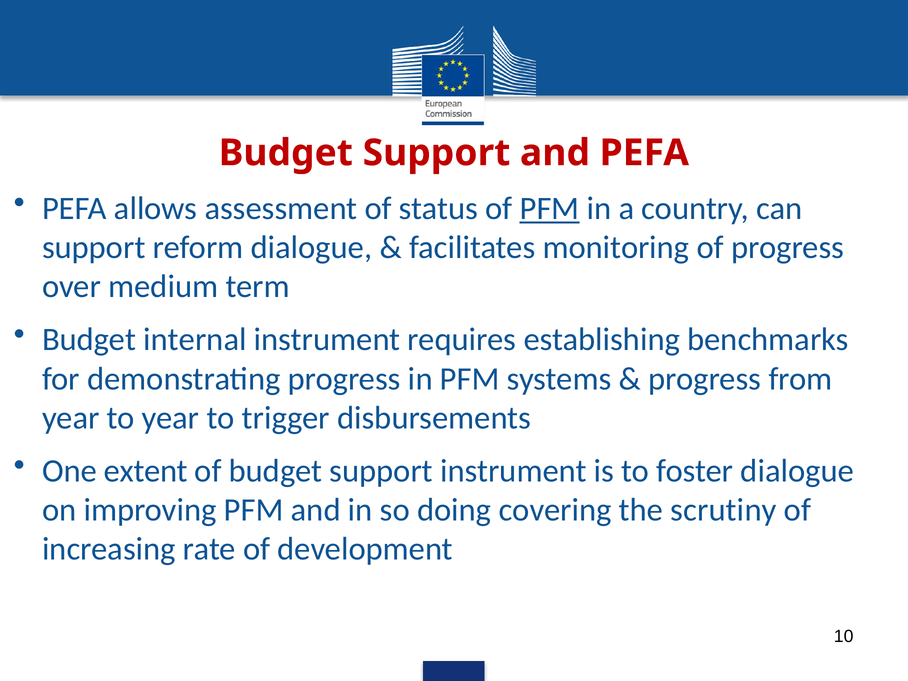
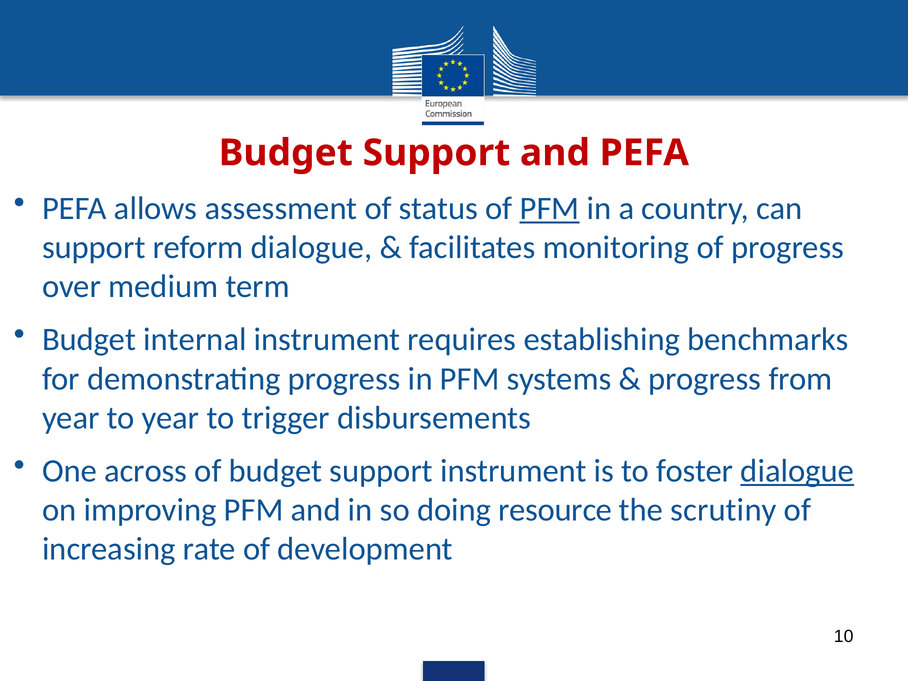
extent: extent -> across (146, 471)
dialogue underline: none -> present (797, 471)
covering: covering -> resource (555, 510)
